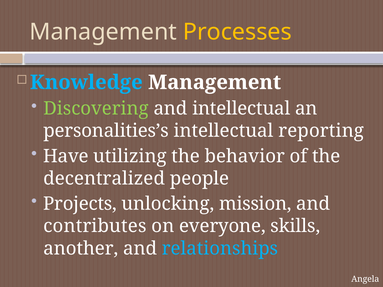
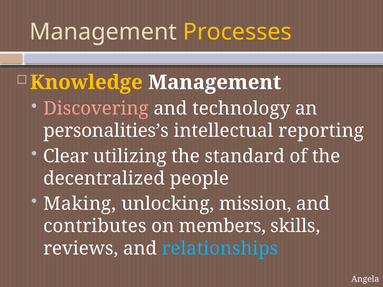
Knowledge colour: light blue -> yellow (86, 82)
Discovering colour: light green -> pink (96, 109)
and intellectual: intellectual -> technology (241, 109)
Have: Have -> Clear (66, 156)
behavior: behavior -> standard (245, 156)
Projects: Projects -> Making (80, 204)
everyone: everyone -> members (222, 226)
another: another -> reviews (81, 249)
